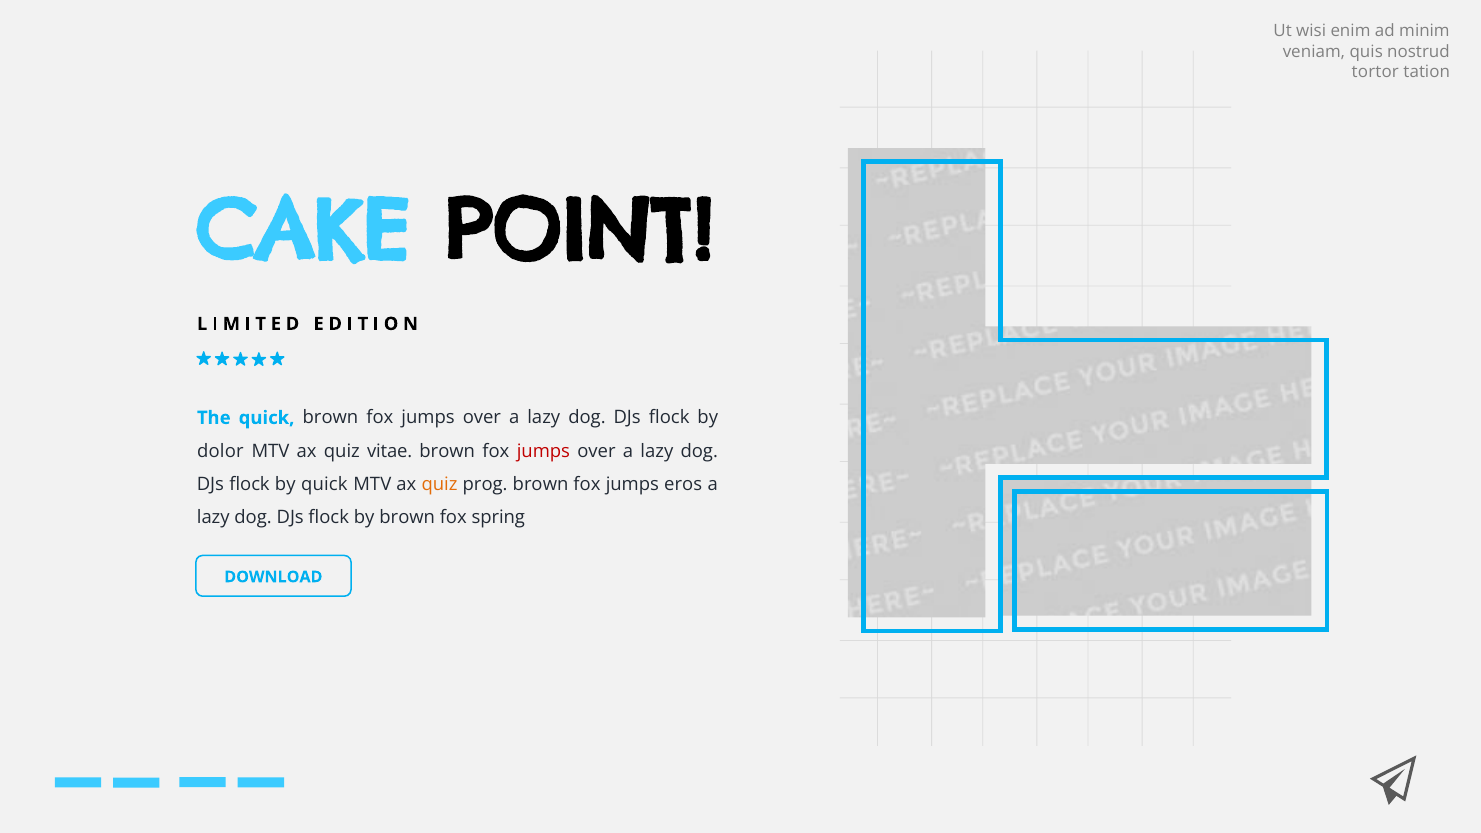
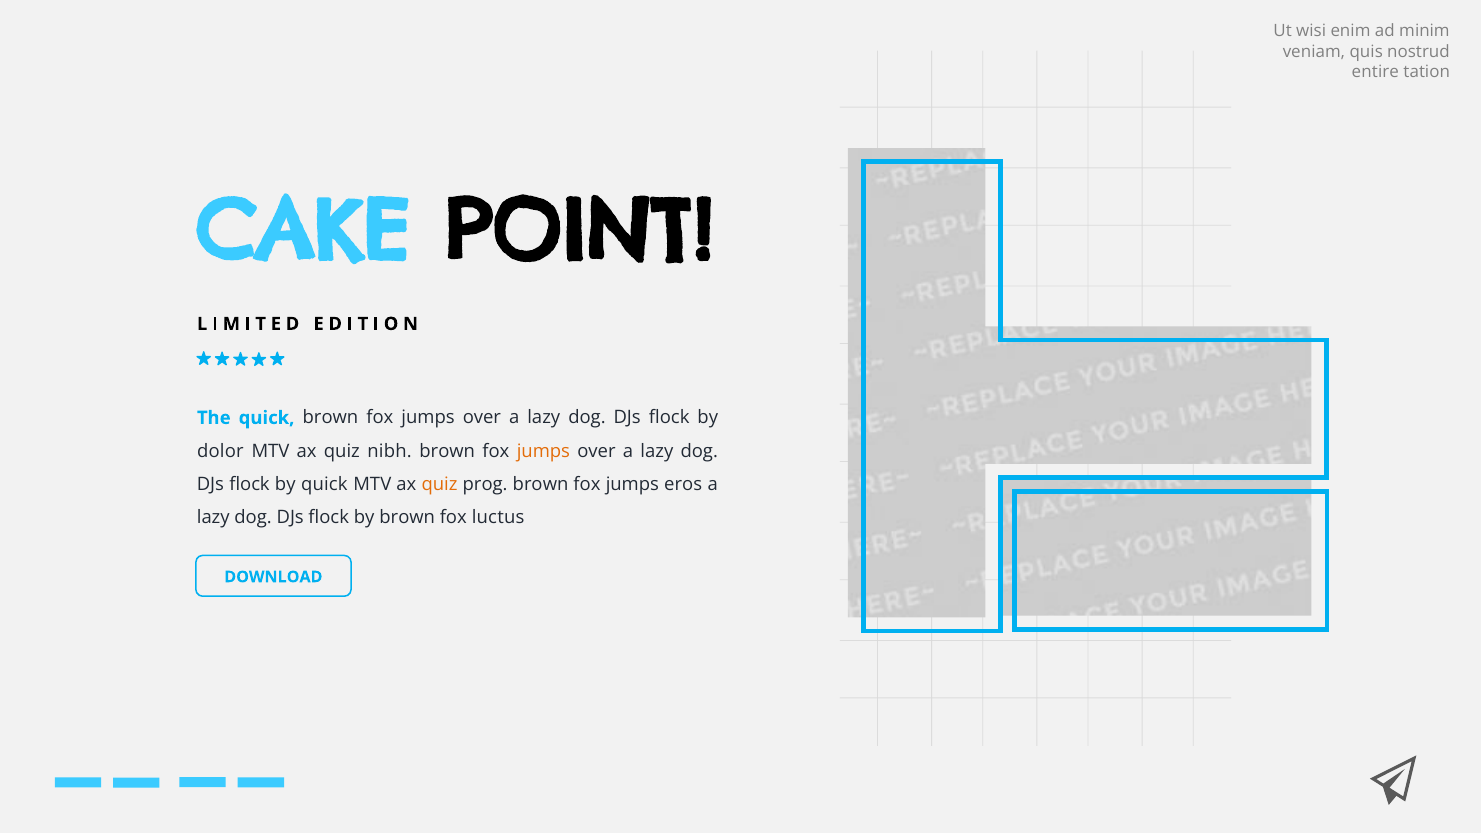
tortor: tortor -> entire (1375, 72)
vitae: vitae -> nibh (390, 451)
jumps colour: red -> orange (543, 451)
spring: spring -> luctus (498, 518)
